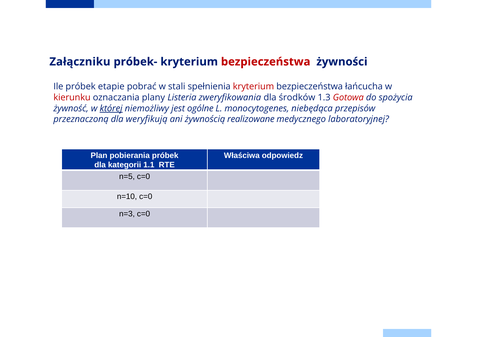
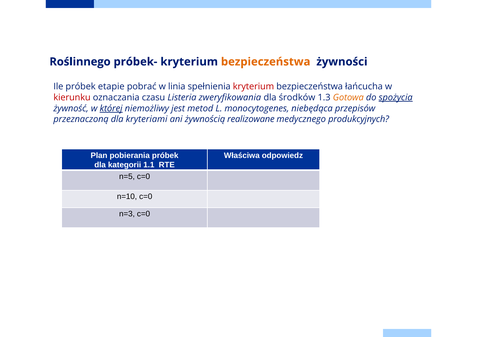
Załączniku: Załączniku -> Roślinnego (80, 62)
bezpieczeństwa colour: red -> orange (266, 62)
stali: stali -> linia (177, 87)
plany: plany -> czasu (153, 98)
Gotowa colour: red -> orange (348, 98)
spożycia underline: none -> present (396, 98)
ogólne: ogólne -> metod (200, 108)
weryfikują: weryfikują -> kryteriami (147, 119)
laboratoryjnej: laboratoryjnej -> produkcyjnych (359, 119)
